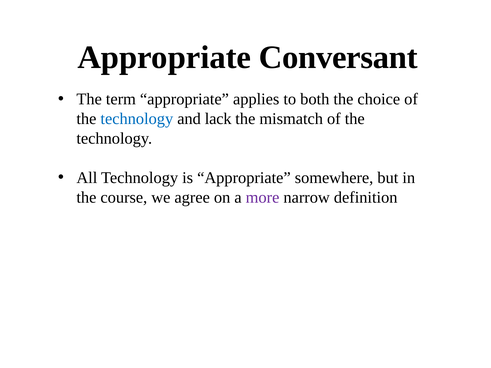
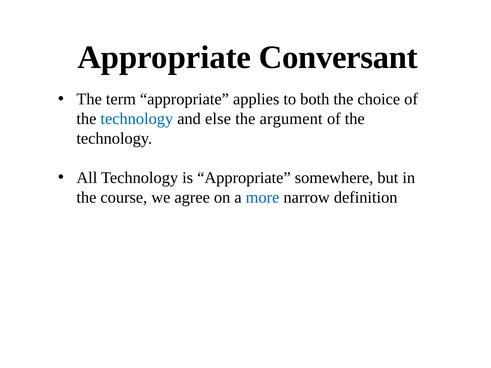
lack: lack -> else (218, 119)
mismatch: mismatch -> argument (291, 119)
more colour: purple -> blue (263, 197)
